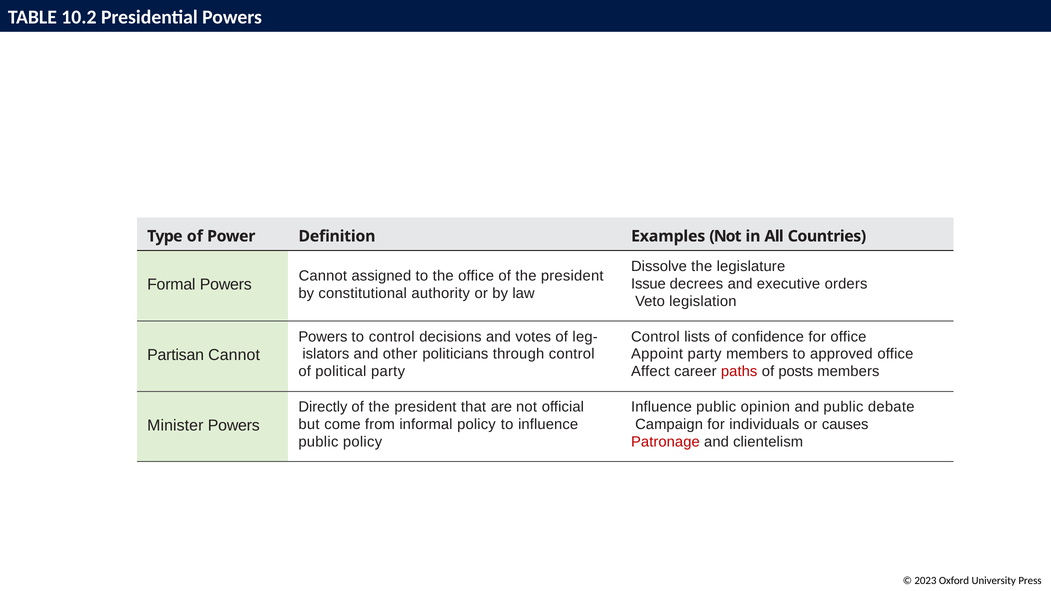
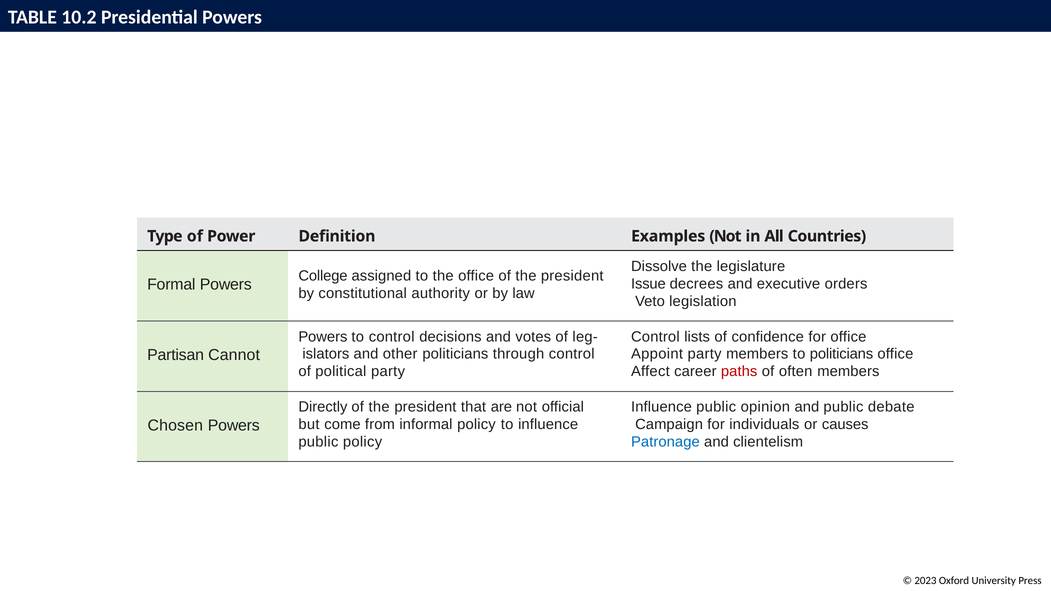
Cannot: Cannot -> College (323, 276)
to approved: approved -> politicians (842, 354)
posts: posts -> often (796, 372)
Minister: Minister -> Chosen (175, 425)
Patronage colour: red -> blue (665, 442)
